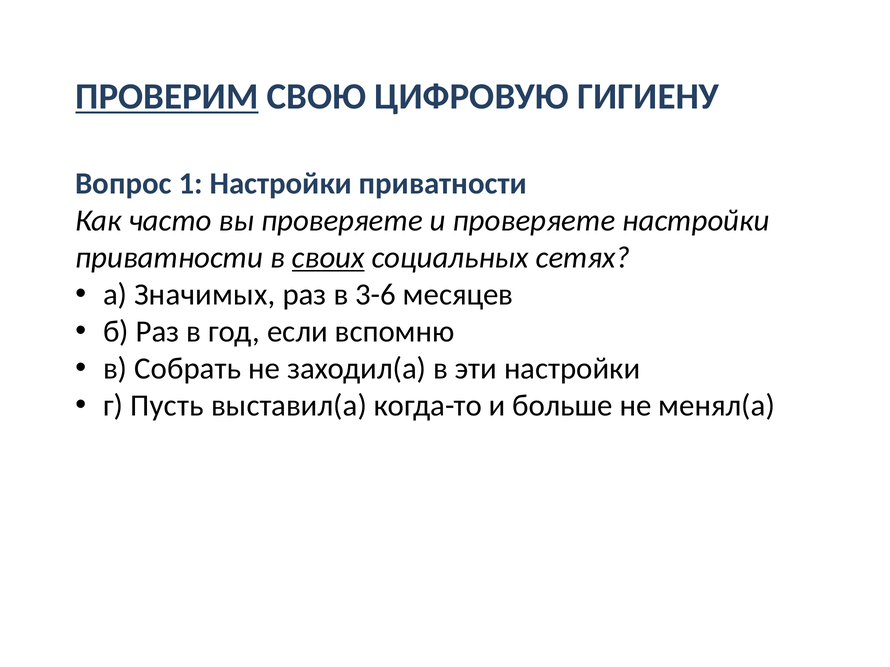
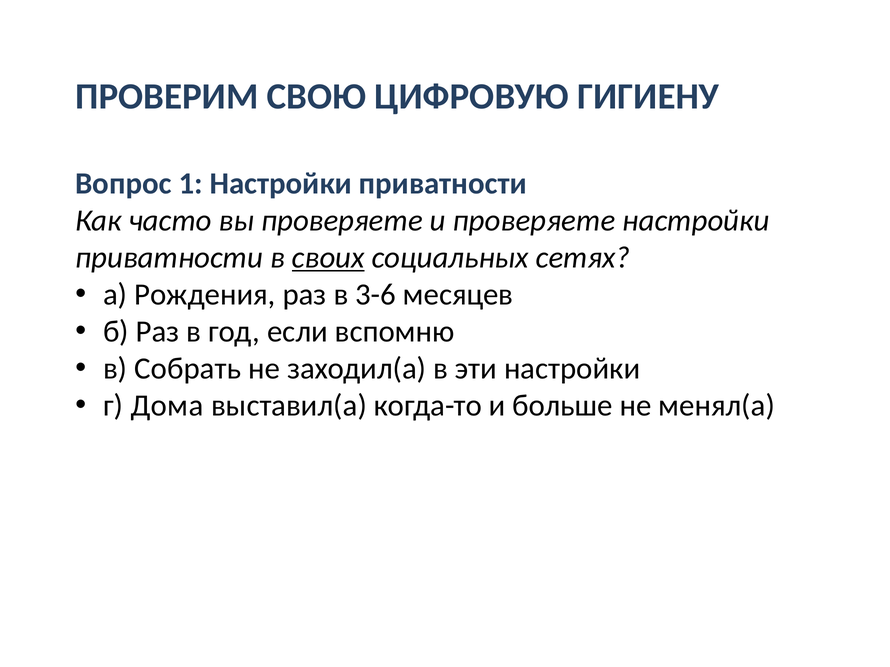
ПРОВЕРИМ underline: present -> none (167, 97)
Значимых: Значимых -> Рождения (205, 295)
Пусть: Пусть -> Дома (167, 406)
